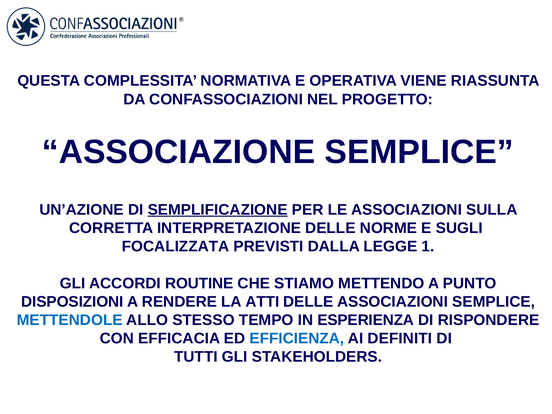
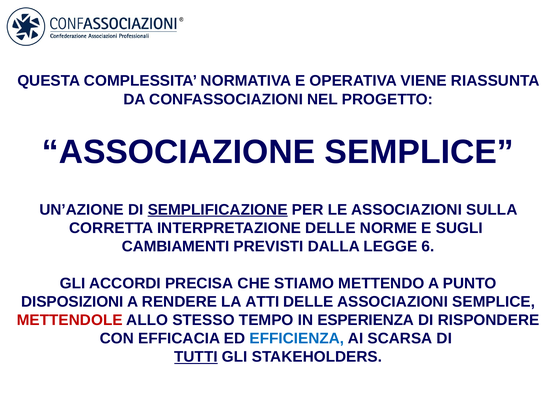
FOCALIZZATA: FOCALIZZATA -> CAMBIAMENTI (176, 246)
1: 1 -> 6 (428, 246)
ROUTINE: ROUTINE -> PRECISA (199, 283)
METTENDOLE colour: blue -> red (70, 320)
DEFINITI: DEFINITI -> SCARSA (400, 339)
TUTTI underline: none -> present (196, 357)
